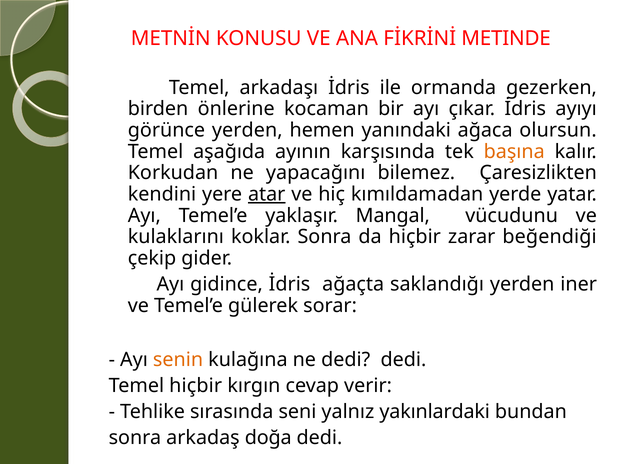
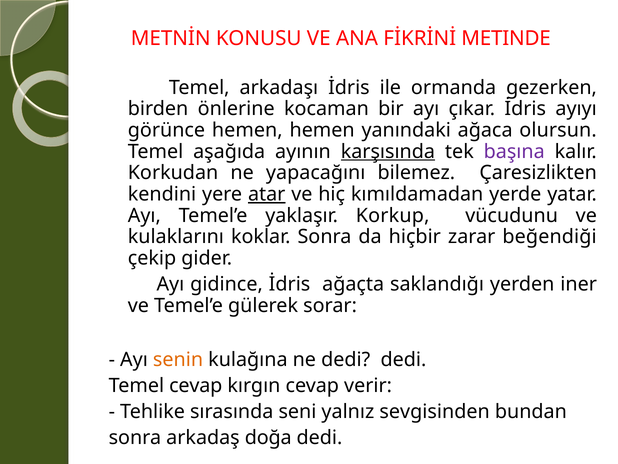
görünce yerden: yerden -> hemen (247, 130)
karşısında underline: none -> present (388, 151)
başına colour: orange -> purple (514, 151)
Mangal: Mangal -> Korkup (393, 215)
Temel hiçbir: hiçbir -> cevap (196, 385)
yakınlardaki: yakınlardaki -> sevgisinden (435, 411)
